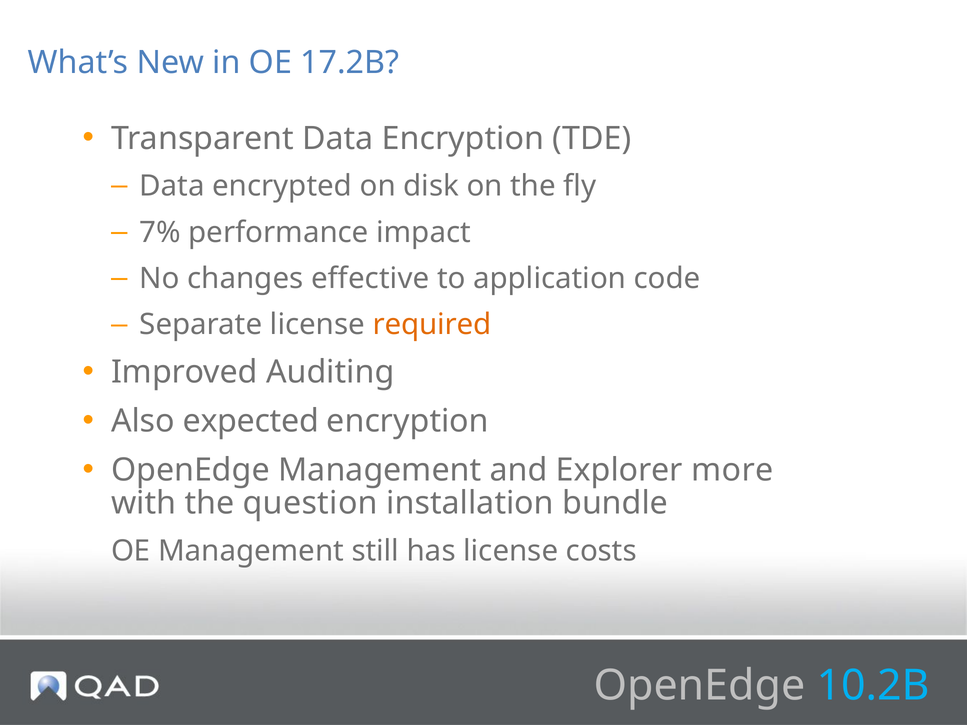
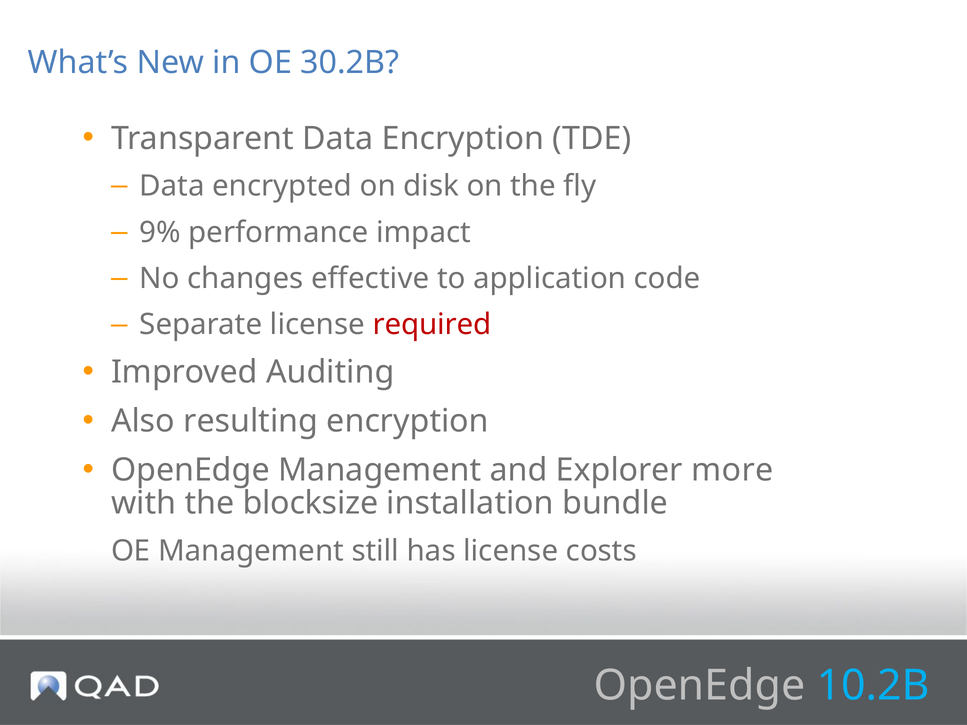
17.2B: 17.2B -> 30.2B (350, 63)
7%: 7% -> 9% (160, 232)
required colour: orange -> red (432, 325)
expected: expected -> resulting (251, 421)
question: question -> blocksize (311, 503)
